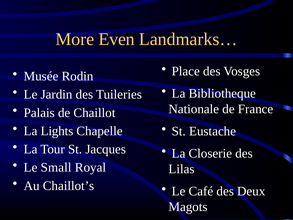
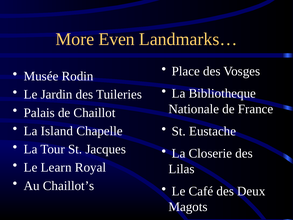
Lights: Lights -> Island (57, 131)
Small: Small -> Learn (56, 167)
